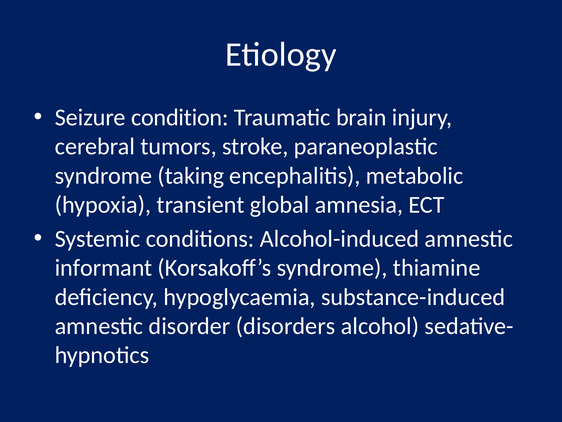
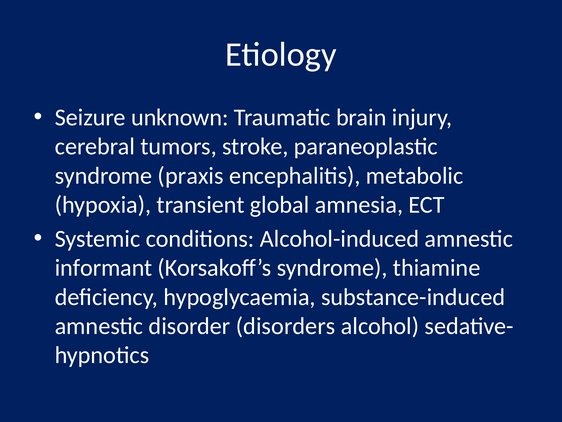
condition: condition -> unknown (180, 117)
taking: taking -> praxis (191, 175)
